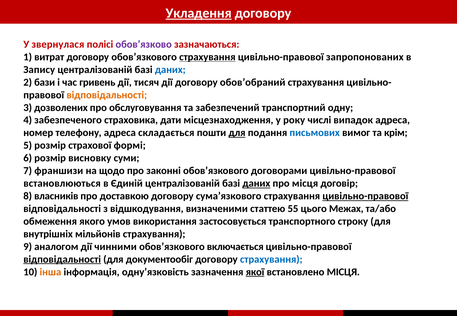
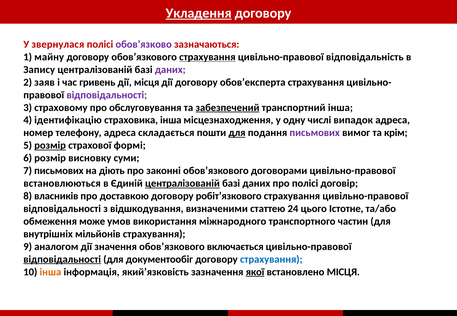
витрат: витрат -> майну (49, 57)
запропонованих: запропонованих -> відповідальність (365, 57)
даних colour: blue -> purple (170, 70)
бази: бази -> заяв (45, 82)
дії тисяч: тисяч -> місця (147, 82)
обов’обраний: обов’обраний -> обов’експерта (253, 82)
відповідальності colour: orange -> purple (107, 95)
дозволених: дозволених -> страховому (61, 108)
забезпечений underline: none -> present (227, 108)
транспортний одну: одну -> інша (340, 108)
забезпеченого: забезпеченого -> ідентифікацію (68, 120)
страховика дати: дати -> інша (171, 120)
року: року -> одну (294, 120)
письмових colour: blue -> purple (315, 133)
розмір underline: none -> present (50, 146)
7 франшизи: франшизи -> письмових (59, 171)
щодо: щодо -> діють (112, 171)
централізованій underline: none -> present (182, 184)
даних underline: present -> none (256, 184)
про місця: місця -> полісі (305, 184)
сума’язкового: сума’язкового -> робіт’язкового (229, 196)
цивільно-правової underline: present -> none (365, 196)
55: 55 -> 24 (293, 209)
Межах: Межах -> Істотне (346, 209)
якого: якого -> може (92, 222)
застосовується: застосовується -> міжнародного (233, 222)
строку: строку -> частин (353, 222)
чинними: чинними -> значення (116, 247)
одну’язковість: одну’язковість -> який’язковість (155, 272)
